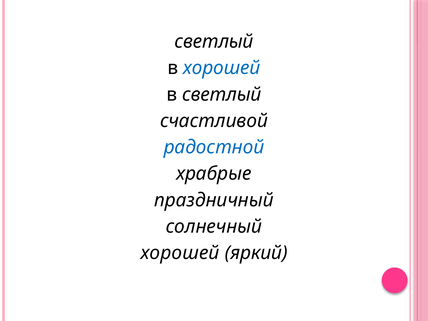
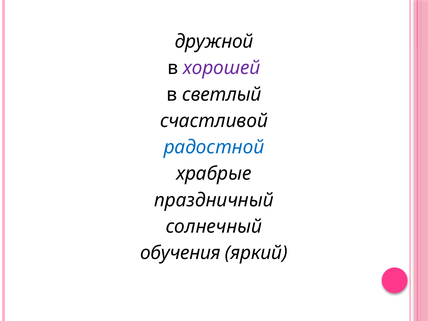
светлый: светлый -> дружной (214, 42)
хорошей colour: blue -> purple (222, 68)
хорошей: хорошей -> обучения (180, 253)
